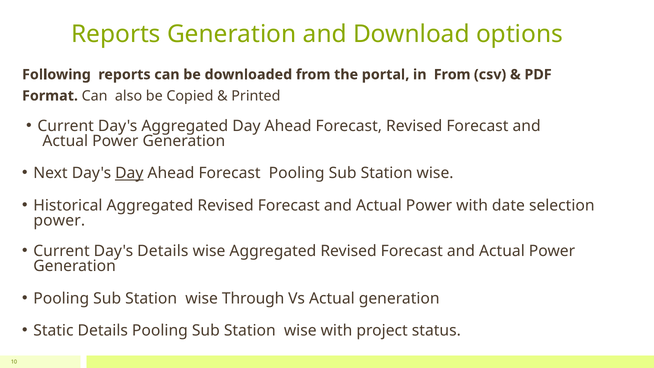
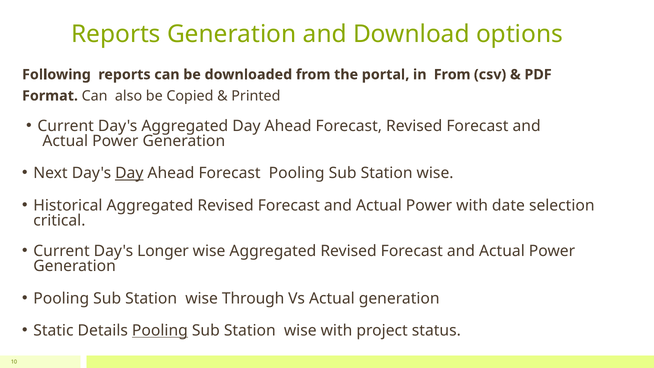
power: power -> critical (59, 221)
Day's Details: Details -> Longer (163, 251)
Pooling underline: none -> present (160, 330)
